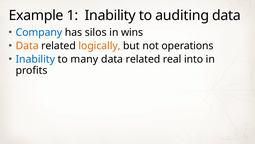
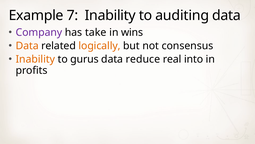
1: 1 -> 7 (72, 15)
Company colour: blue -> purple (39, 32)
silos: silos -> take (96, 32)
operations: operations -> consensus (187, 46)
Inability colour: blue -> orange (35, 59)
many: many -> gurus (84, 59)
related: related -> reduce (143, 59)
